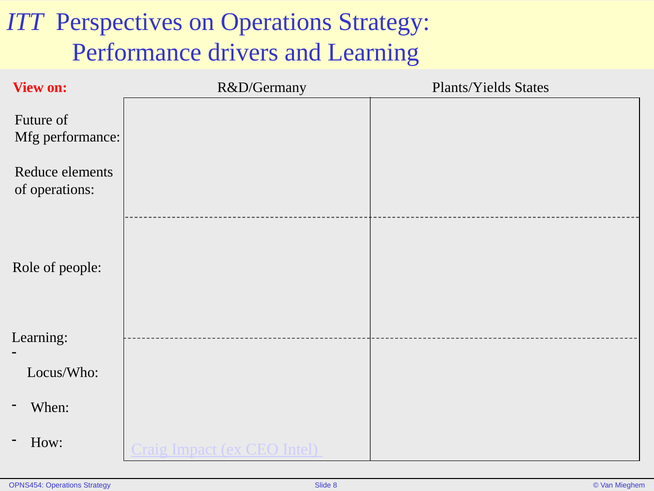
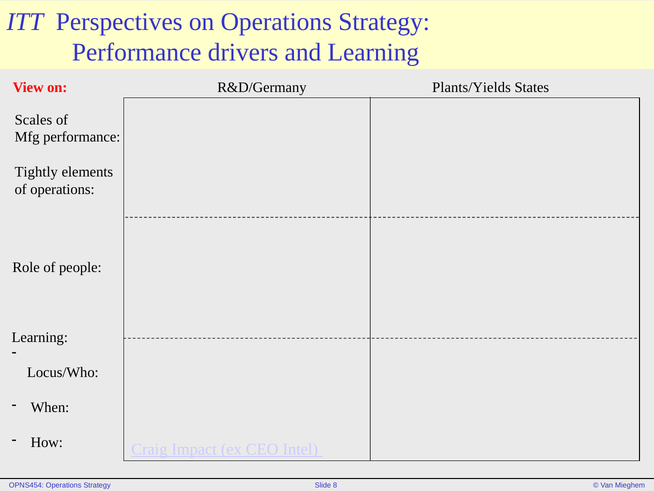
Future: Future -> Scales (33, 120)
Reduce: Reduce -> Tightly (36, 172)
